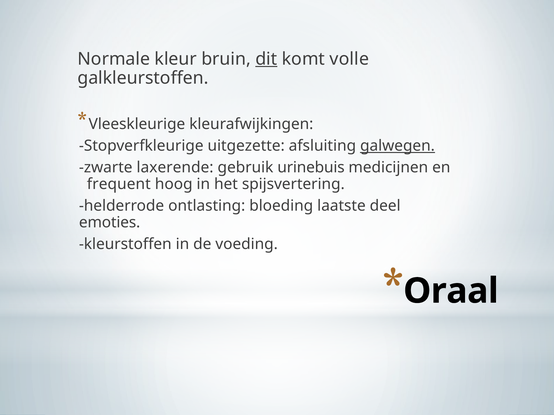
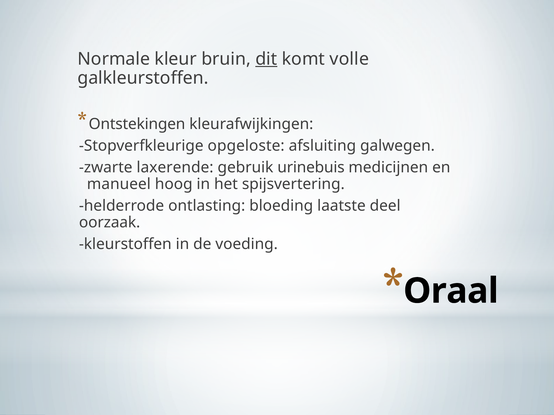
Vleeskleurige: Vleeskleurige -> Ontstekingen (137, 124)
uitgezette: uitgezette -> opgeloste (246, 146)
galwegen underline: present -> none (397, 146)
frequent: frequent -> manueel (119, 184)
emoties: emoties -> oorzaak (110, 223)
